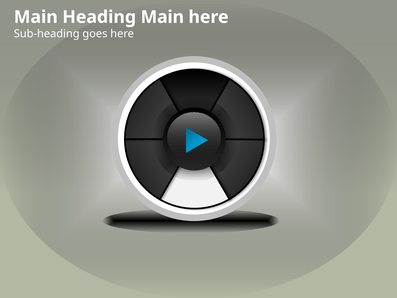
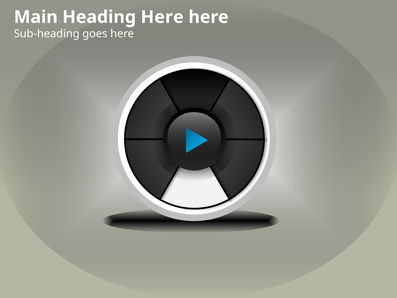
Heading Main: Main -> Here (162, 17)
